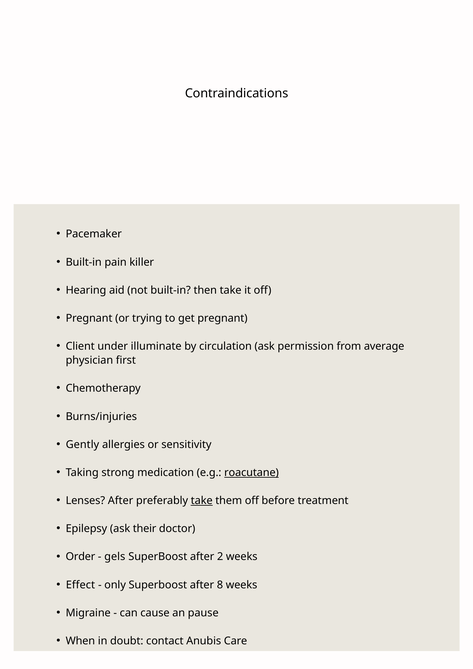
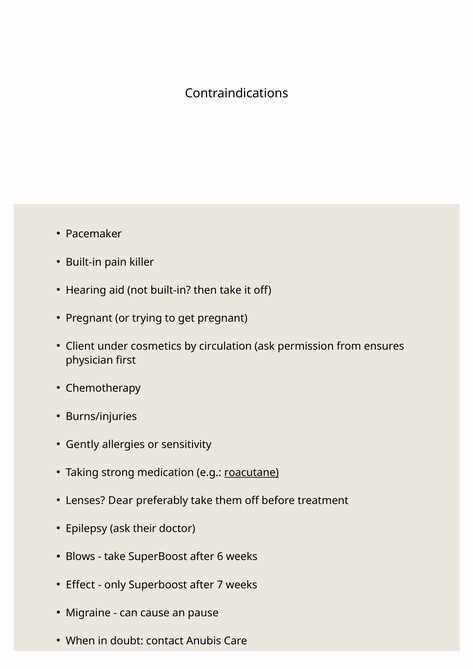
illuminate: illuminate -> cosmetics (156, 346)
average: average -> ensures (384, 346)
Lenses After: After -> Dear (121, 501)
take underline: present -> none (202, 501)
Order: Order -> Blows (80, 557)
gels: gels -> take (115, 557)
2: 2 -> 6 (220, 557)
8: 8 -> 7 (220, 585)
